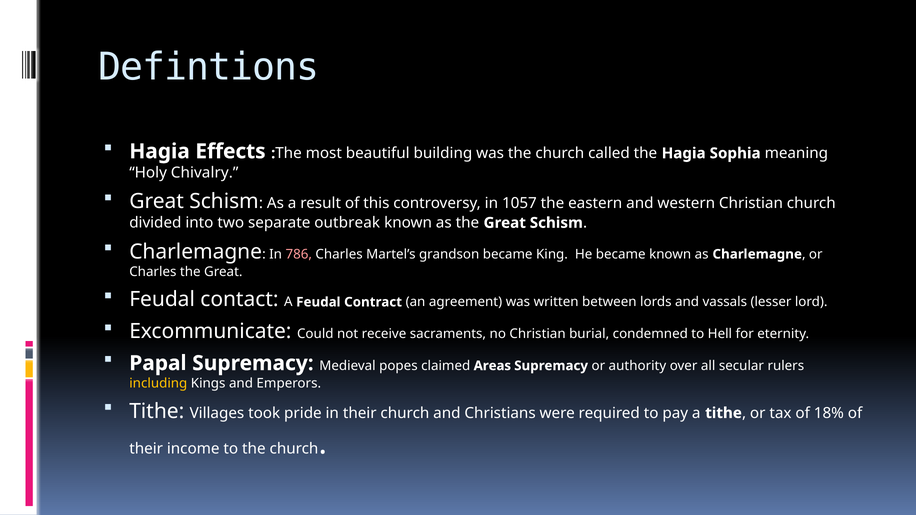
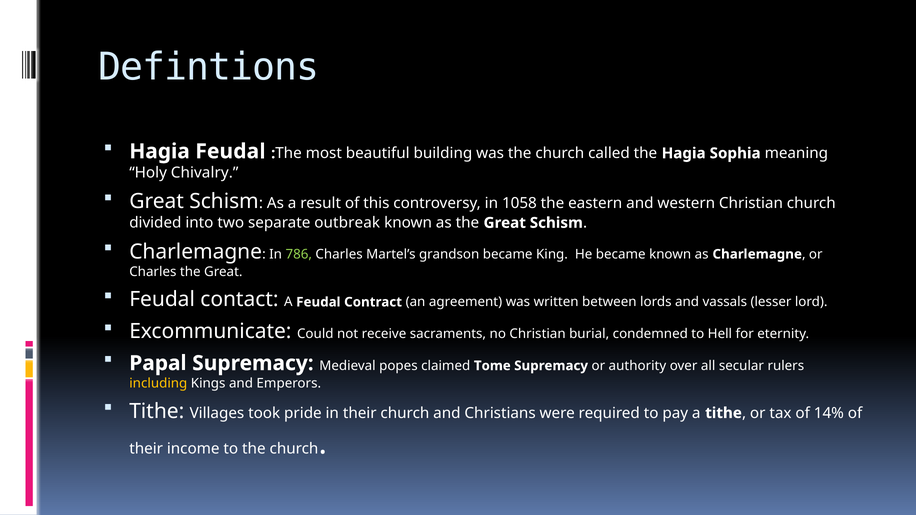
Hagia Effects: Effects -> Feudal (230, 151)
1057: 1057 -> 1058 (519, 204)
786 colour: pink -> light green (299, 254)
Areas: Areas -> Tome (492, 366)
18%: 18% -> 14% (829, 413)
